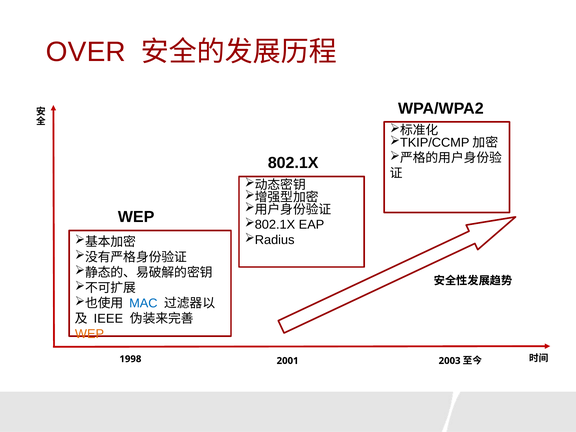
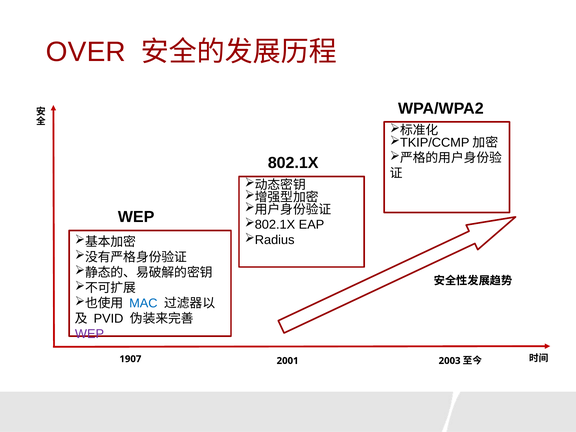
IEEE: IEEE -> PVID (108, 319)
WEP colour: orange -> purple (89, 334)
1998: 1998 -> 1907 (130, 359)
